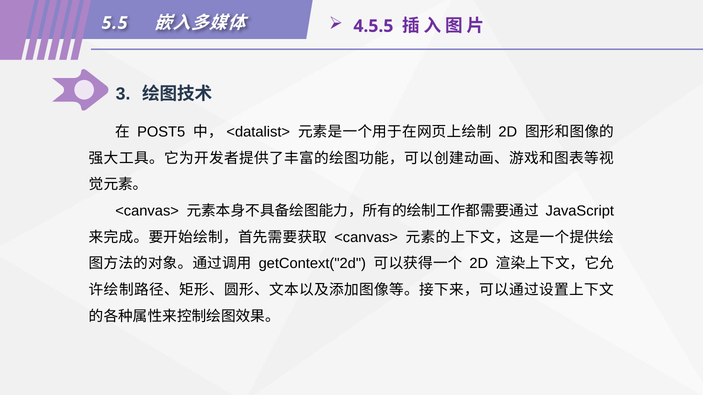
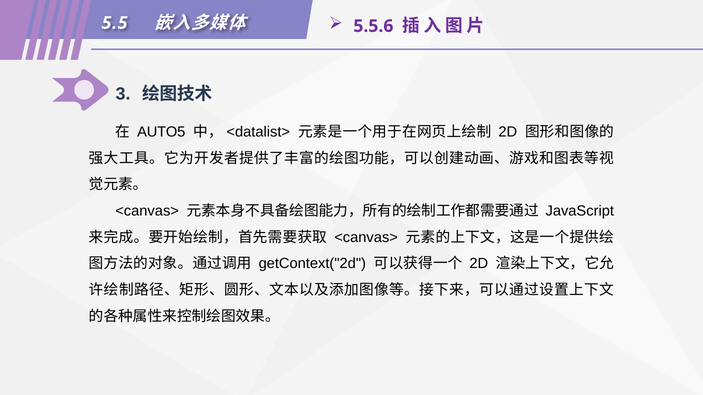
4.5.5: 4.5.5 -> 5.5.6 (373, 26)
POST5: POST5 -> AUTO5 (161, 132)
